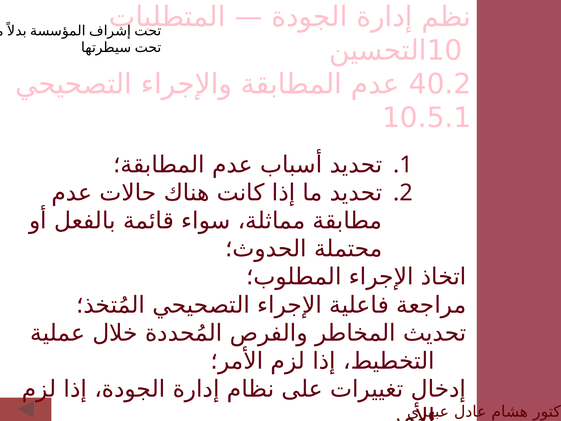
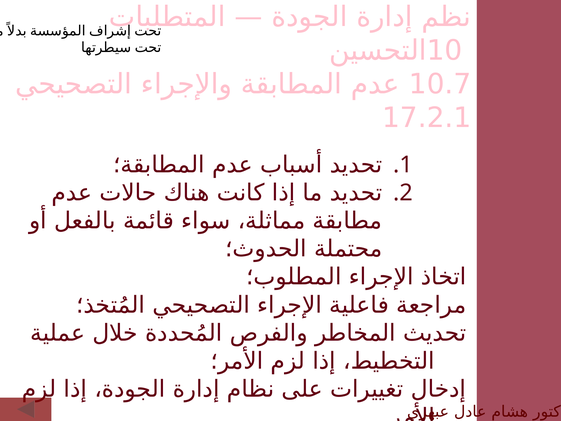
40.2: 40.2 -> 10.7 (440, 84)
10.5.1: 10.5.1 -> 17.2.1 (427, 118)
